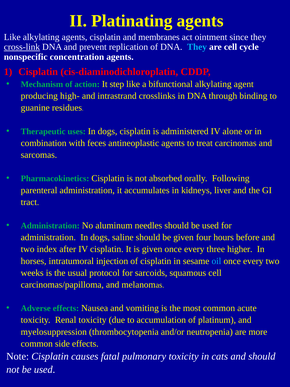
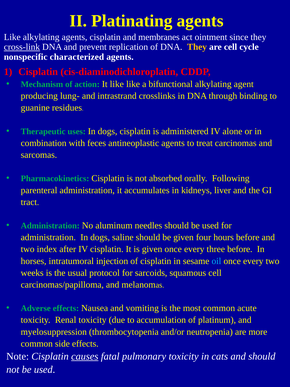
They colour: light blue -> yellow (197, 47)
concentration: concentration -> characterized (77, 57)
It step: step -> like (117, 84)
high-: high- -> lung- (70, 96)
three higher: higher -> before (240, 249)
causes underline: none -> present (85, 356)
